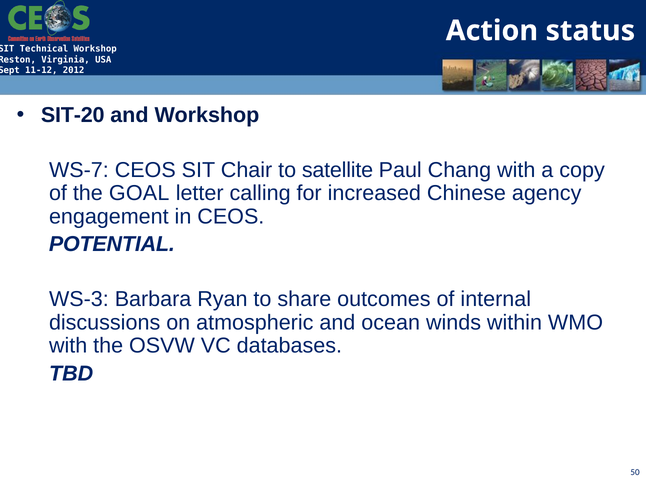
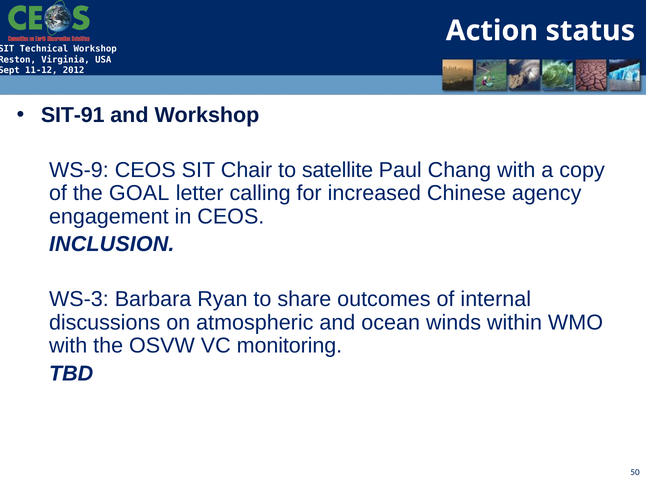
SIT-20: SIT-20 -> SIT-91 (73, 115)
WS-7: WS-7 -> WS-9 (79, 170)
POTENTIAL: POTENTIAL -> INCLUSION (112, 244)
databases: databases -> monitoring (289, 345)
